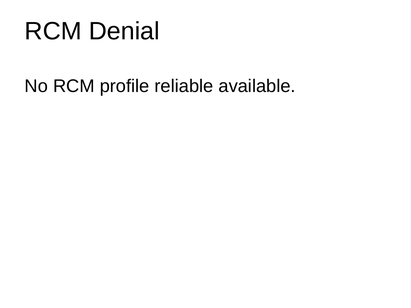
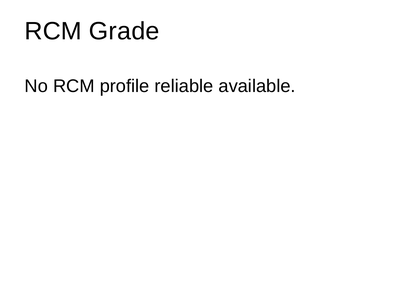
Denial: Denial -> Grade (124, 31)
